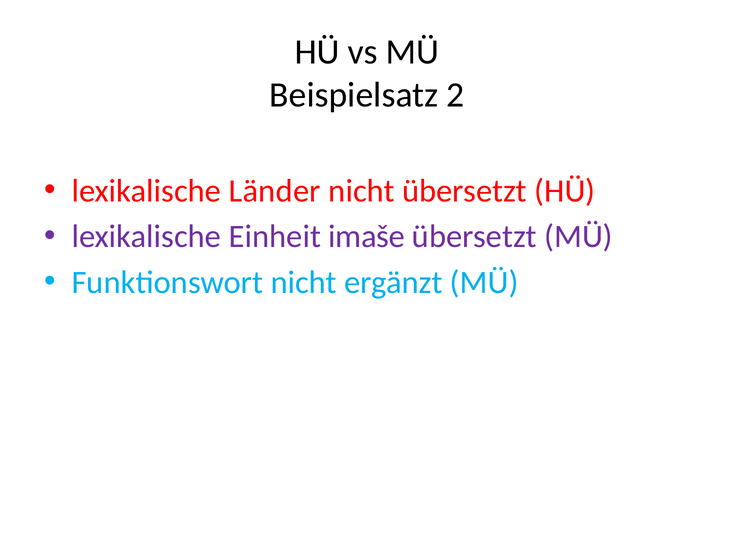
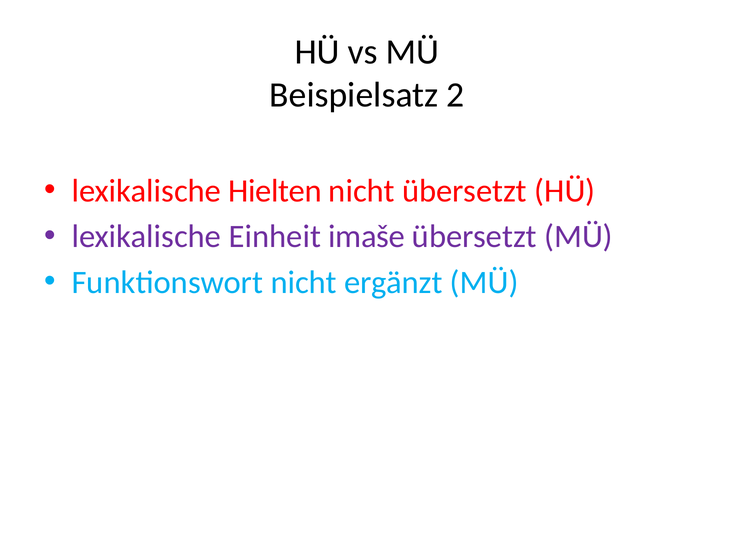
Länder: Länder -> Hielten (275, 191)
